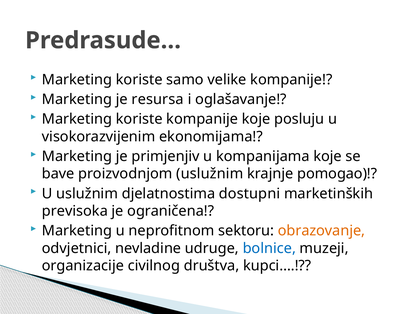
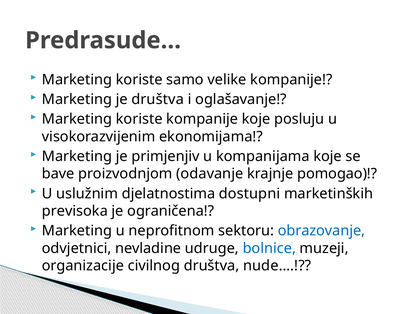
je resursa: resursa -> društva (158, 99)
proizvodnjom uslužnim: uslužnim -> odavanje (210, 174)
obrazovanje colour: orange -> blue (321, 231)
kupci…: kupci… -> nude… (277, 266)
